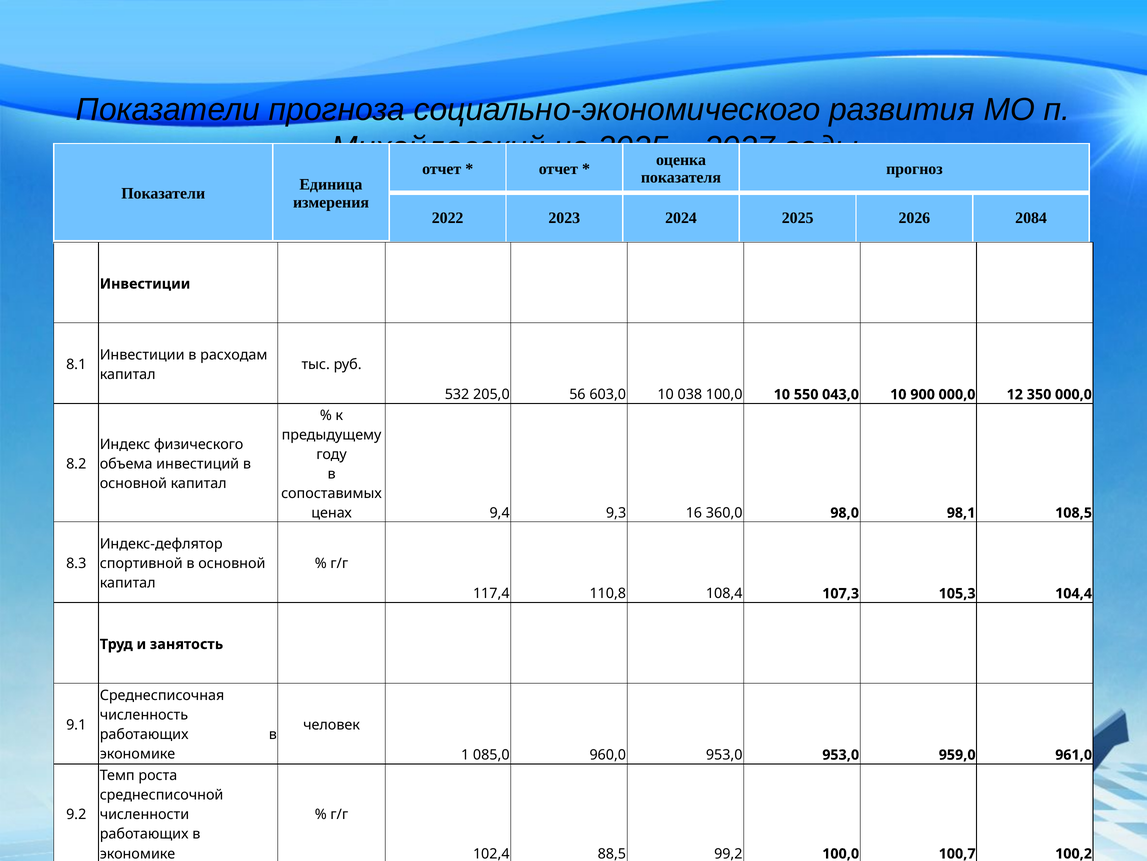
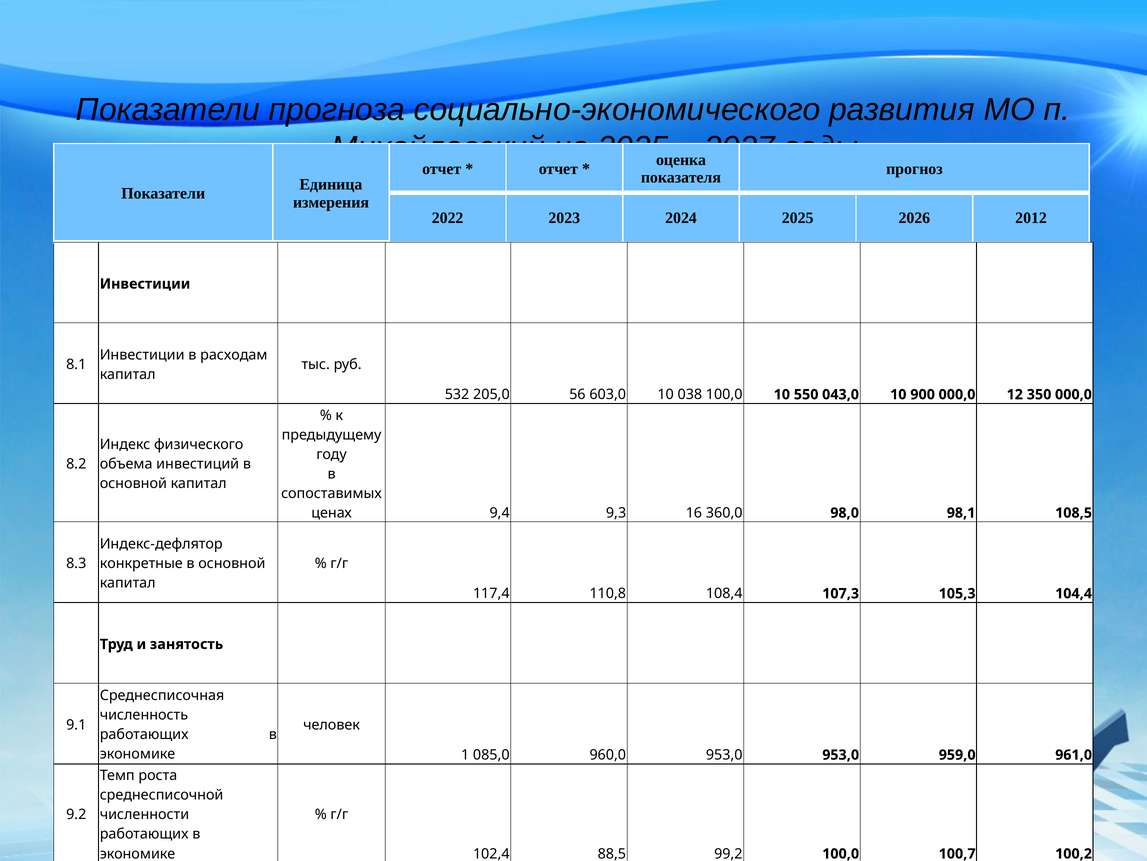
2084: 2084 -> 2012 (1031, 218)
спортивной: спортивной -> конкретные (141, 563)
